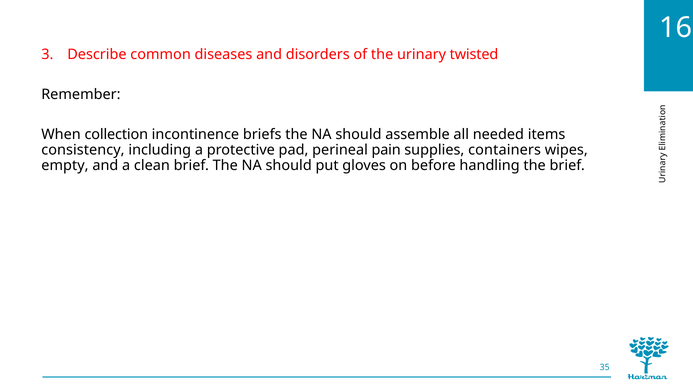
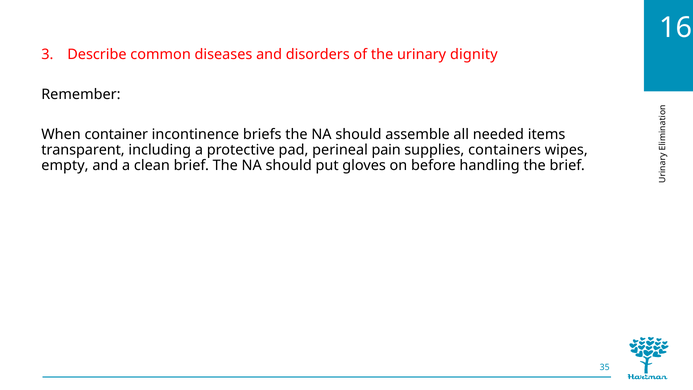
twisted: twisted -> dignity (474, 55)
collection: collection -> container (116, 134)
consistency: consistency -> transparent (83, 150)
